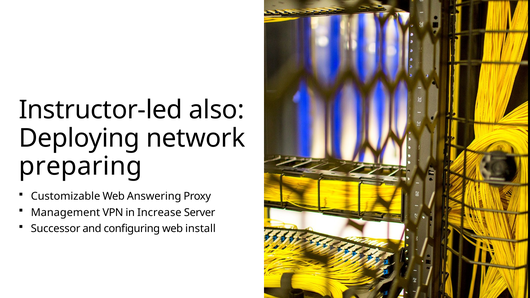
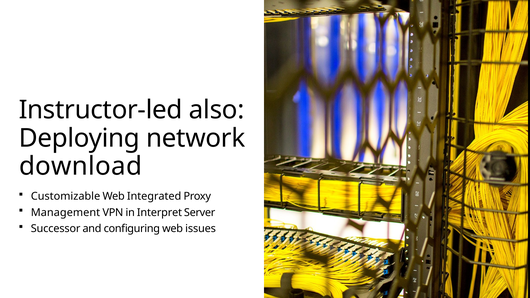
preparing: preparing -> download (81, 166)
Answering: Answering -> Integrated (154, 196)
Increase: Increase -> Interpret (159, 213)
install: install -> issues (201, 229)
